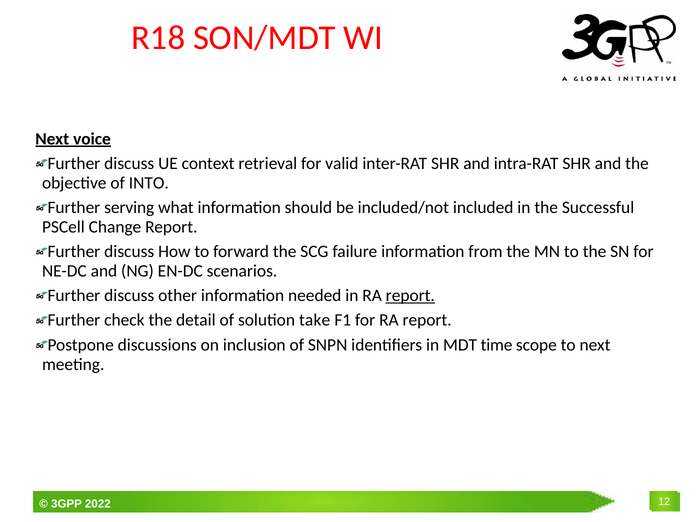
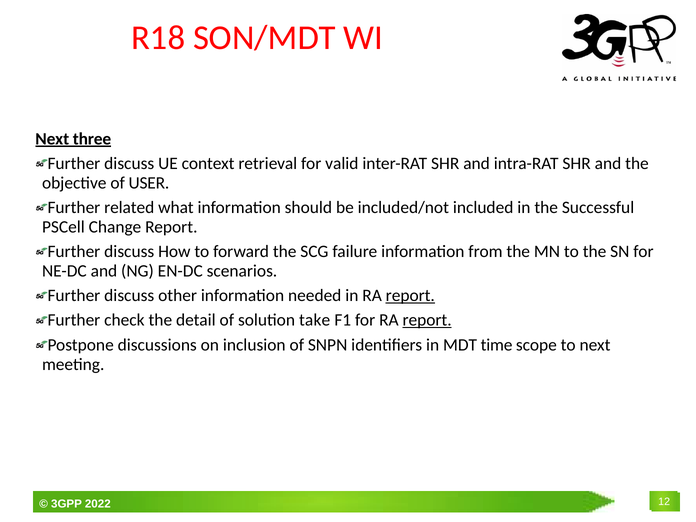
voice: voice -> three (92, 139)
INTO: INTO -> USER (149, 183)
serving: serving -> related (129, 207)
report underline: none -> present (427, 320)
